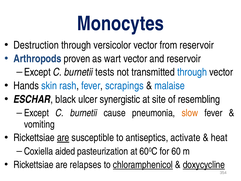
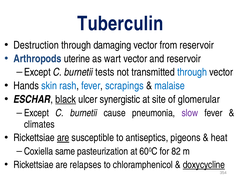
Monocytes: Monocytes -> Tuberculin (120, 24)
versicolor: versicolor -> damaging (112, 45)
proven: proven -> uterine (77, 59)
black underline: none -> present (66, 99)
resembling: resembling -> glomerular (199, 99)
slow colour: orange -> purple (190, 113)
vomiting: vomiting -> climates (39, 124)
activate: activate -> pigeons (186, 138)
aided: aided -> same (65, 151)
60: 60 -> 82 (176, 151)
chloramphenicol underline: present -> none (143, 164)
